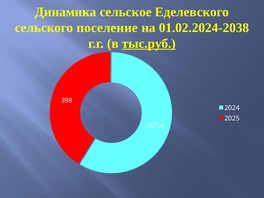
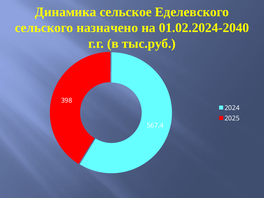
поселение: поселение -> назначено (107, 28)
01.02.2024-2038: 01.02.2024-2038 -> 01.02.2024-2040 (204, 28)
тыс.руб underline: present -> none (149, 44)
